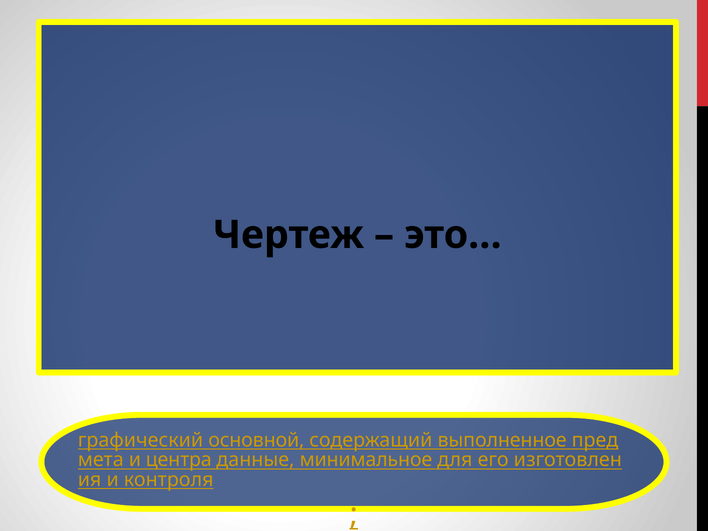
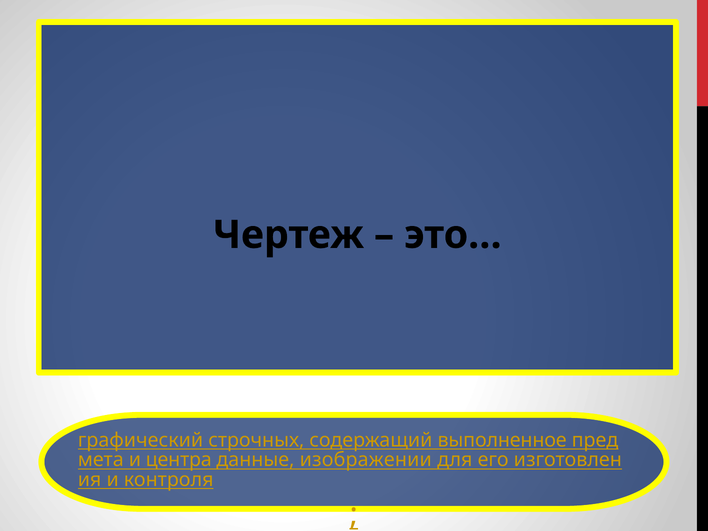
основной: основной -> строчных (256, 440)
минимальное: минимальное -> изображении (366, 460)
